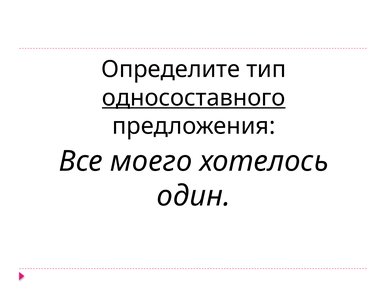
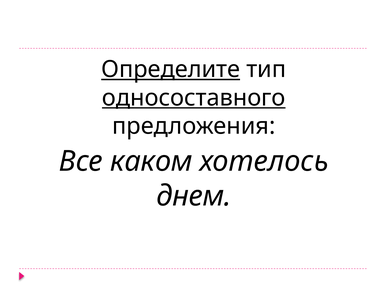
Определите underline: none -> present (171, 69)
моего: моего -> каком (151, 161)
один: один -> днем (194, 196)
